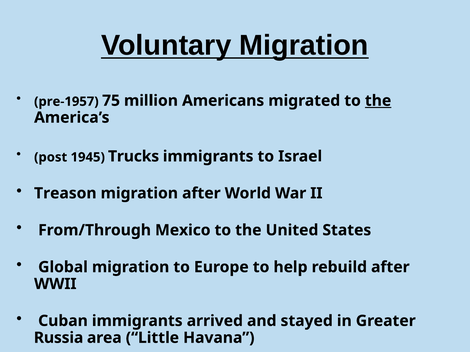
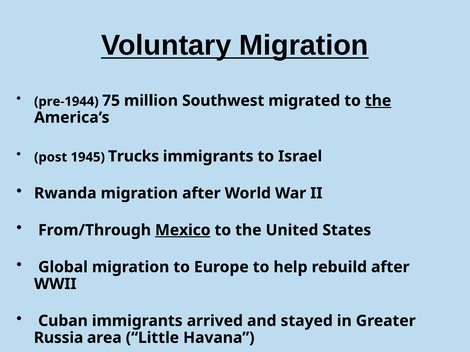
pre-1957: pre-1957 -> pre-1944 (66, 102)
Americans: Americans -> Southwest (223, 101)
Treason: Treason -> Rwanda (65, 194)
Mexico underline: none -> present (183, 230)
